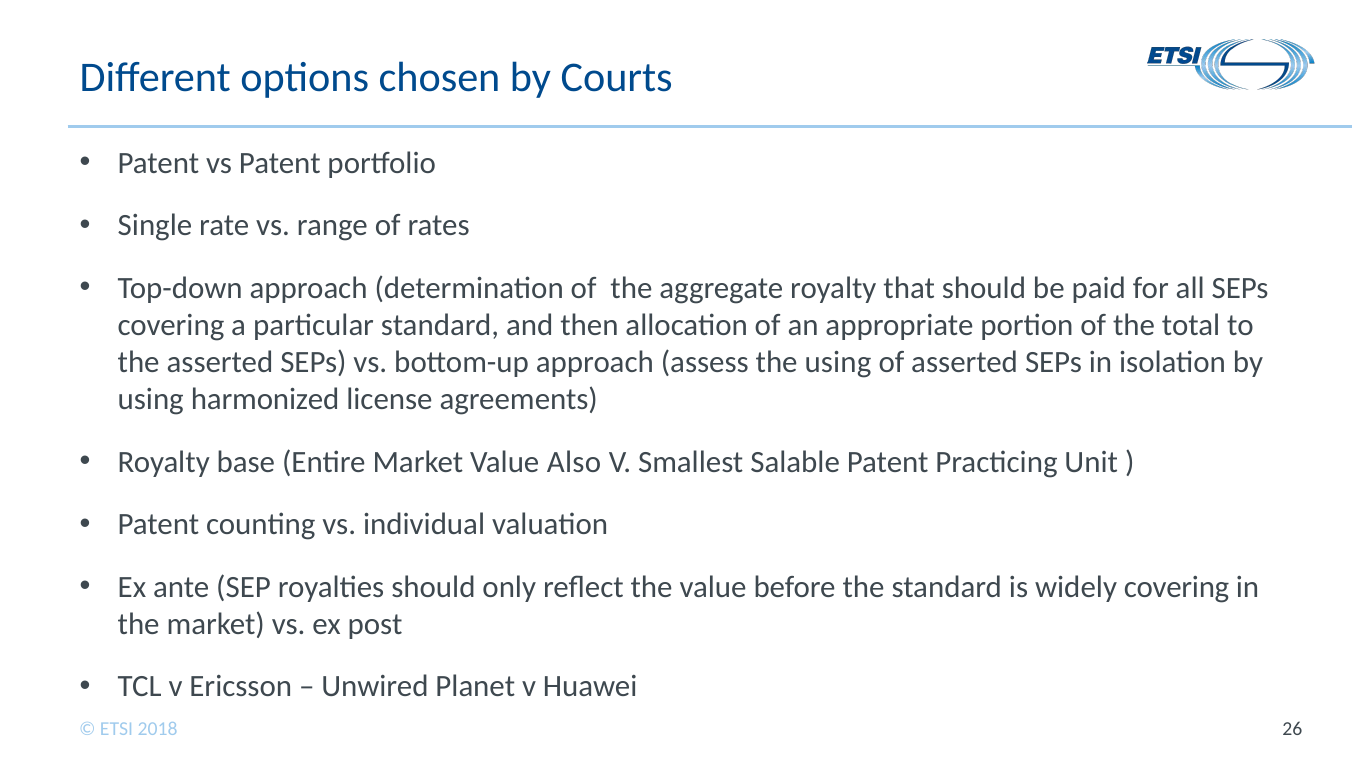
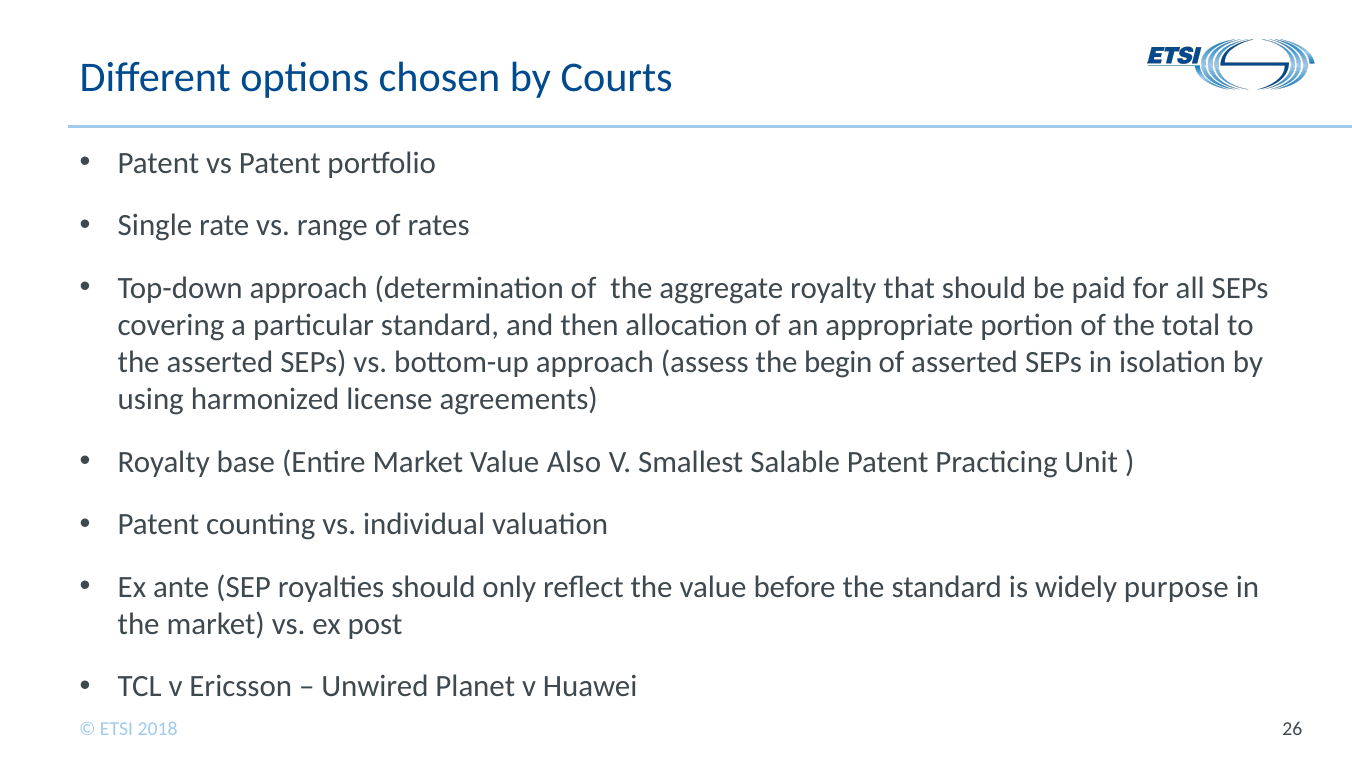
the using: using -> begin (838, 363)
widely covering: covering -> purpose (1176, 587)
